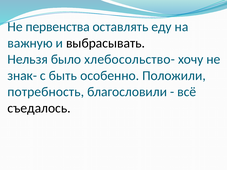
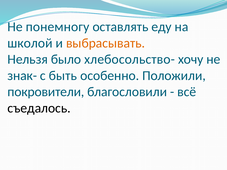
первенства: первенства -> понемногу (58, 27)
важную: важную -> школой (30, 43)
выбрасывать colour: black -> orange (106, 43)
потребность: потребность -> покровители (46, 92)
